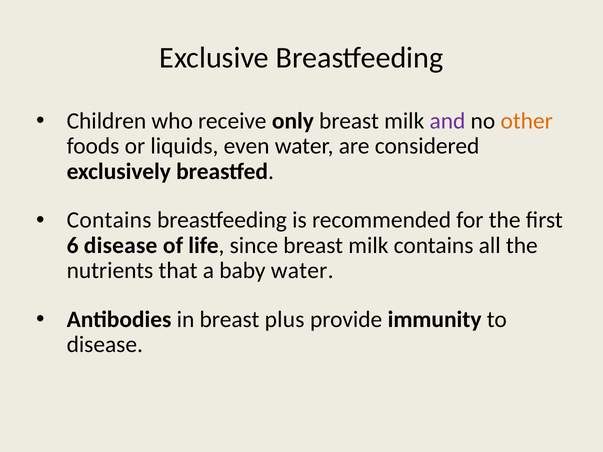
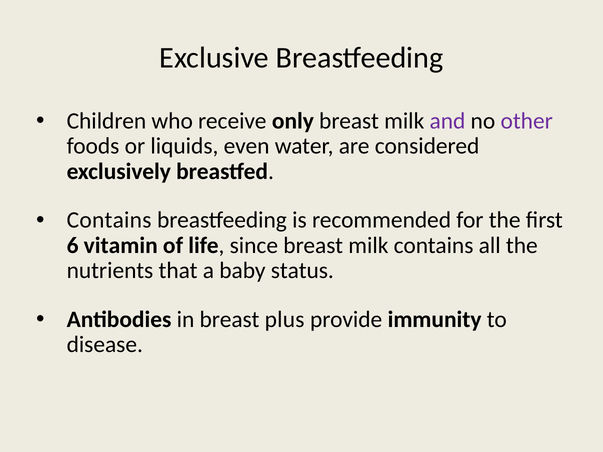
other colour: orange -> purple (527, 121)
6 disease: disease -> vitamin (121, 246)
baby water: water -> status (302, 271)
